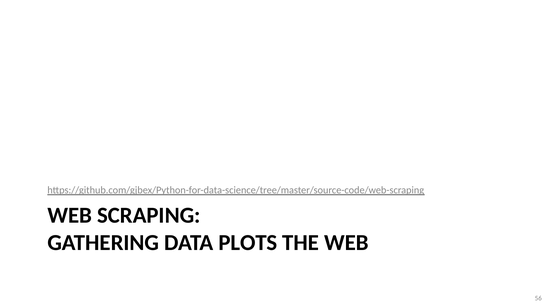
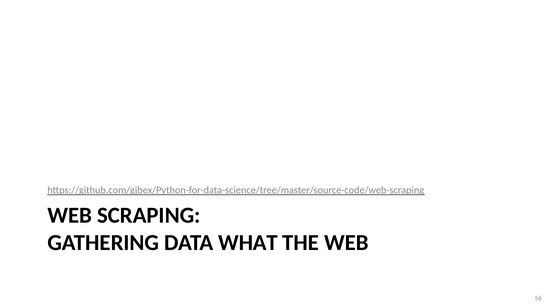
PLOTS: PLOTS -> WHAT (248, 243)
